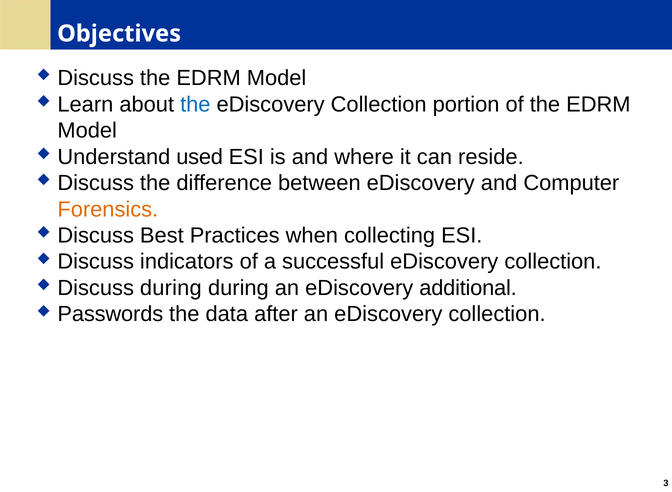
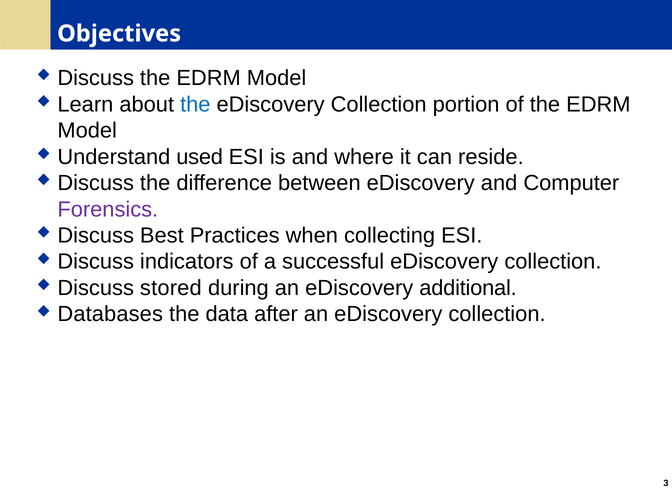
Forensics colour: orange -> purple (108, 209)
Discuss during: during -> stored (171, 288)
Passwords: Passwords -> Databases (110, 314)
